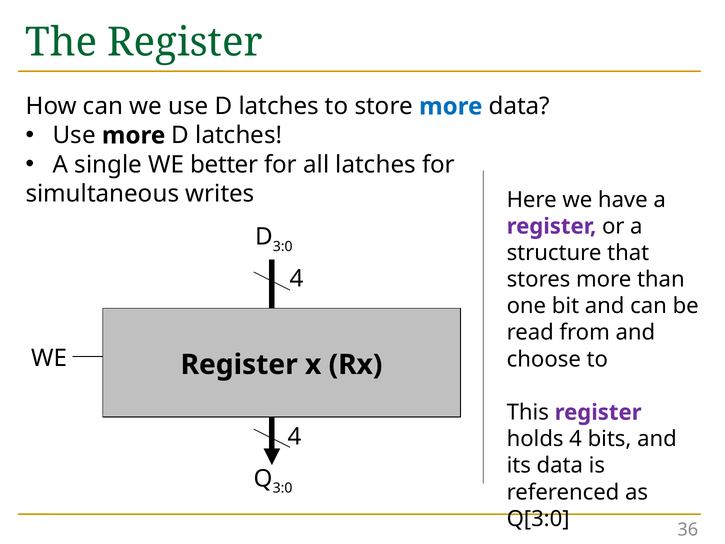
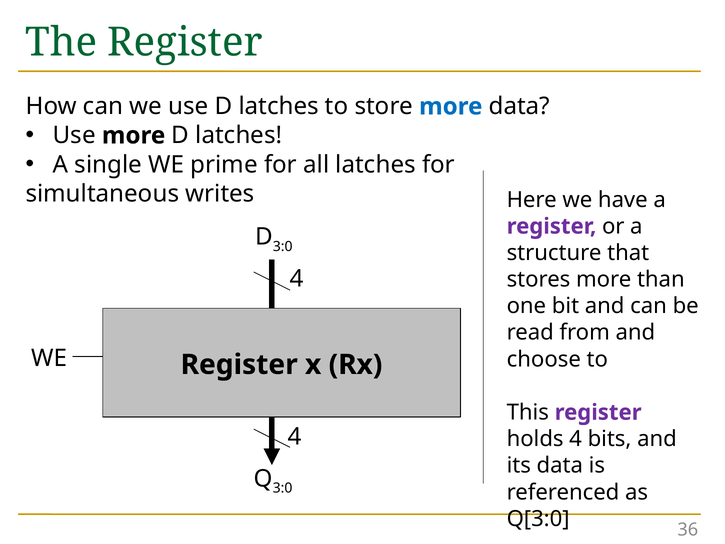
better: better -> prime (224, 164)
